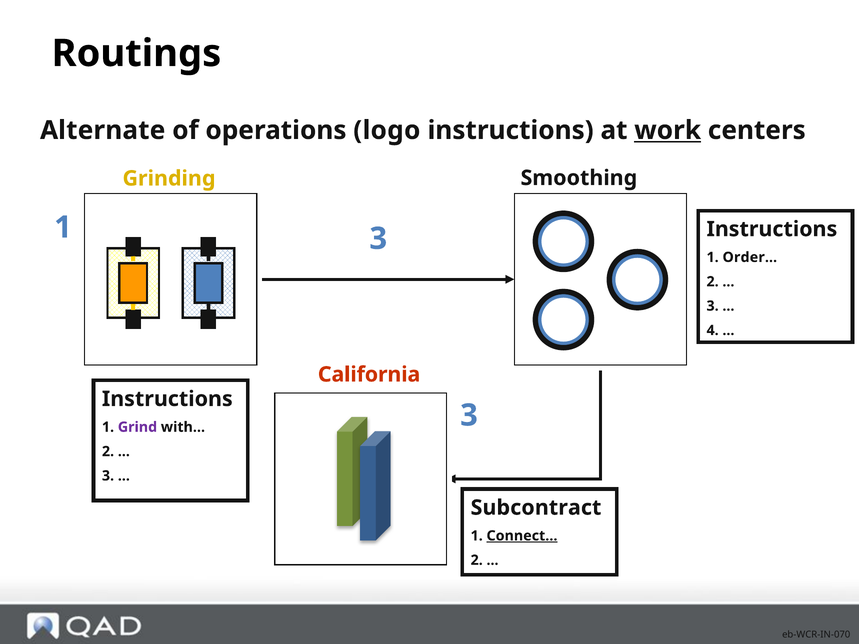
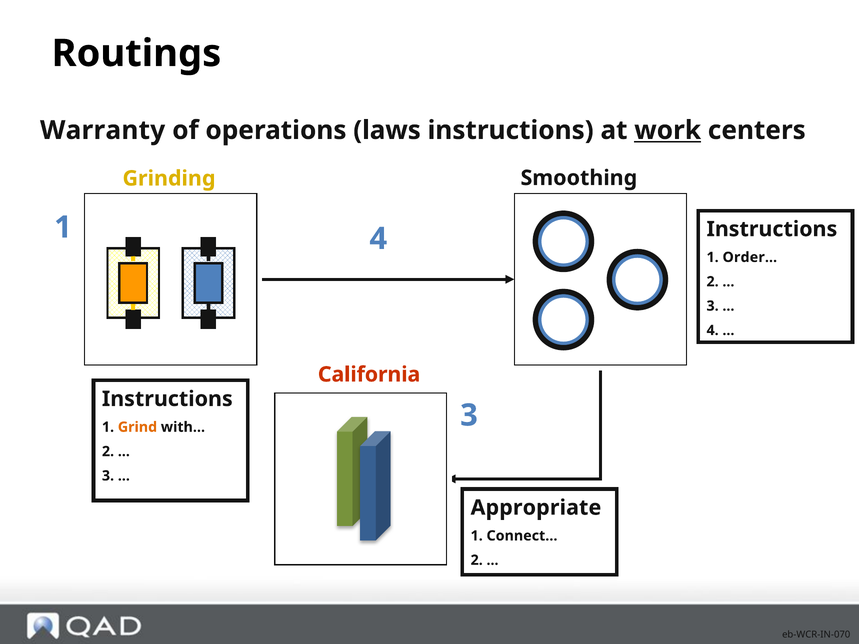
Alternate: Alternate -> Warranty (103, 130)
logo: logo -> laws (387, 130)
1 3: 3 -> 4 (378, 239)
Grind colour: purple -> orange (137, 427)
Subcontract: Subcontract -> Appropriate (536, 508)
Connect… underline: present -> none (522, 536)
